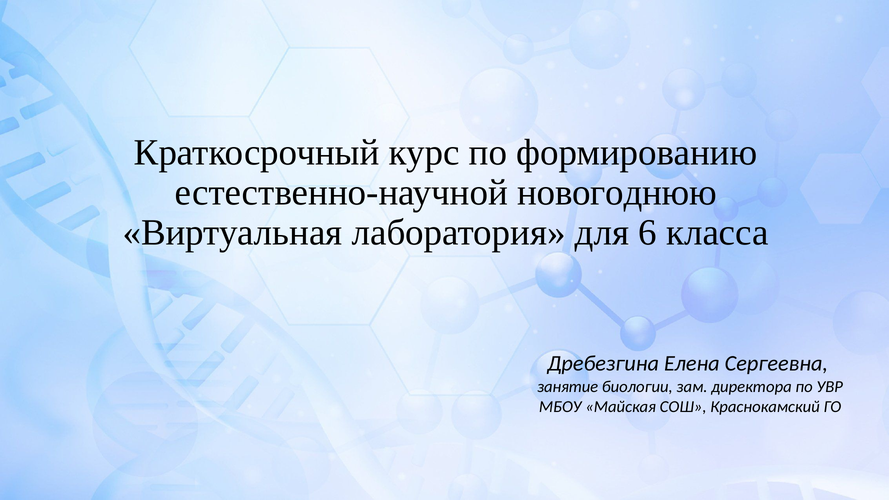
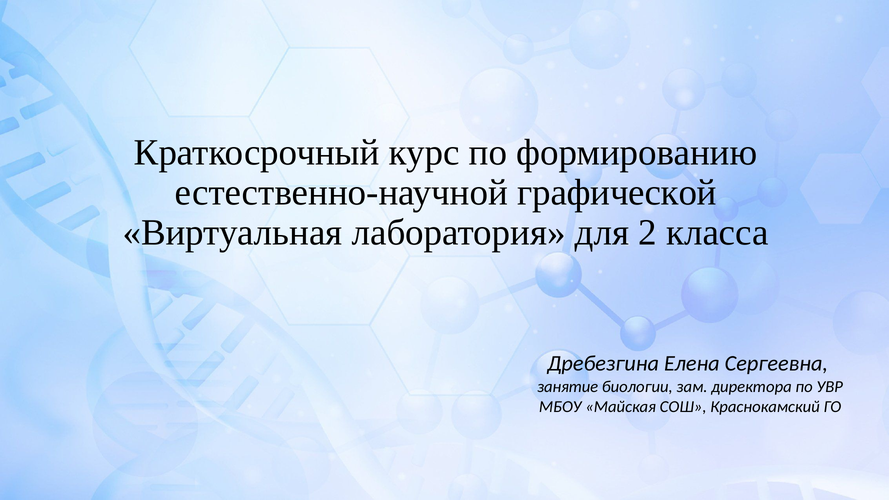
новогоднюю: новогоднюю -> графической (617, 193)
6: 6 -> 2 (648, 233)
